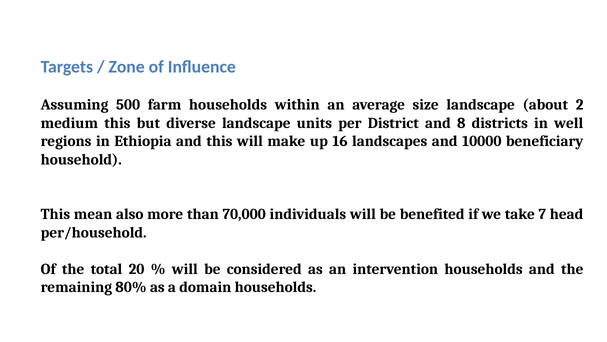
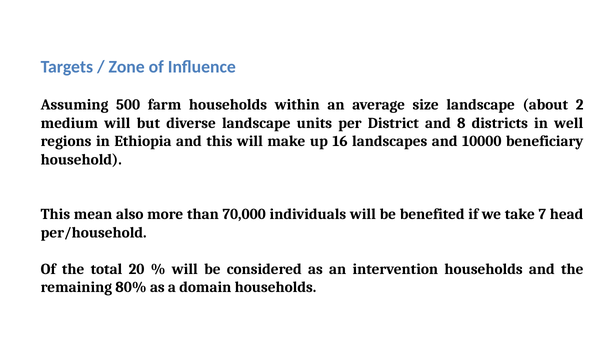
medium this: this -> will (117, 123)
